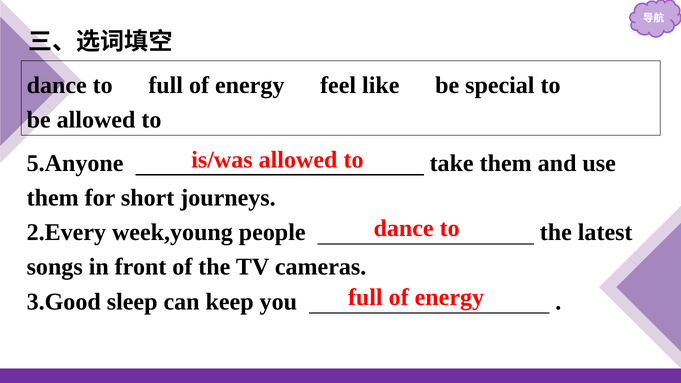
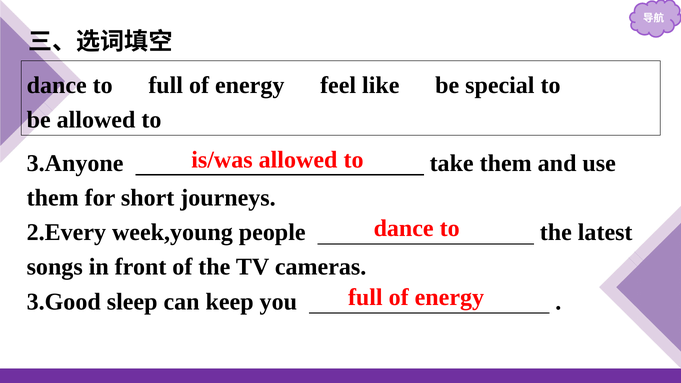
5.Anyone: 5.Anyone -> 3.Anyone (75, 163)
